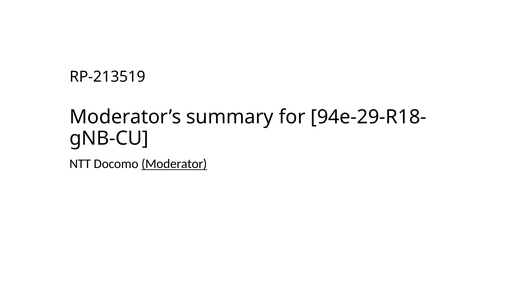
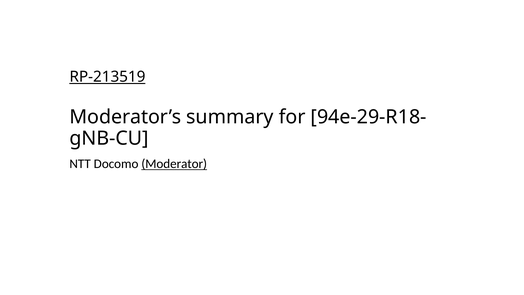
RP-213519 underline: none -> present (107, 77)
